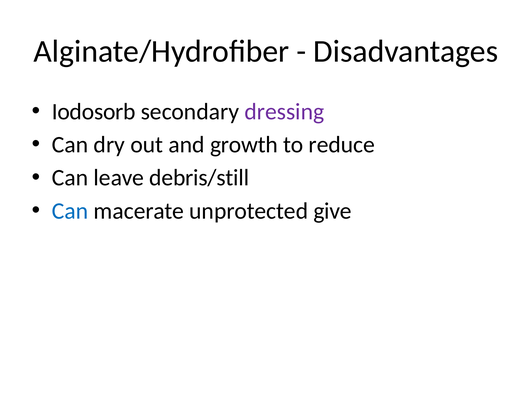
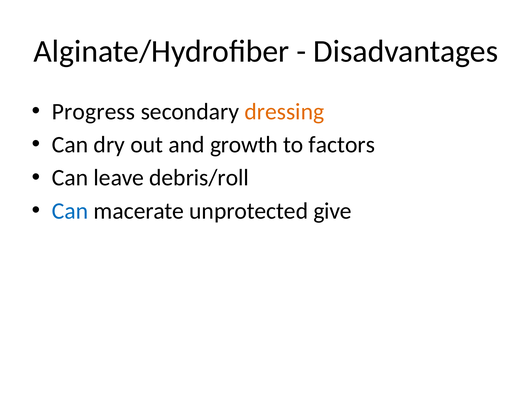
Iodosorb: Iodosorb -> Progress (94, 112)
dressing colour: purple -> orange (284, 112)
reduce: reduce -> factors (342, 145)
debris/still: debris/still -> debris/roll (199, 178)
